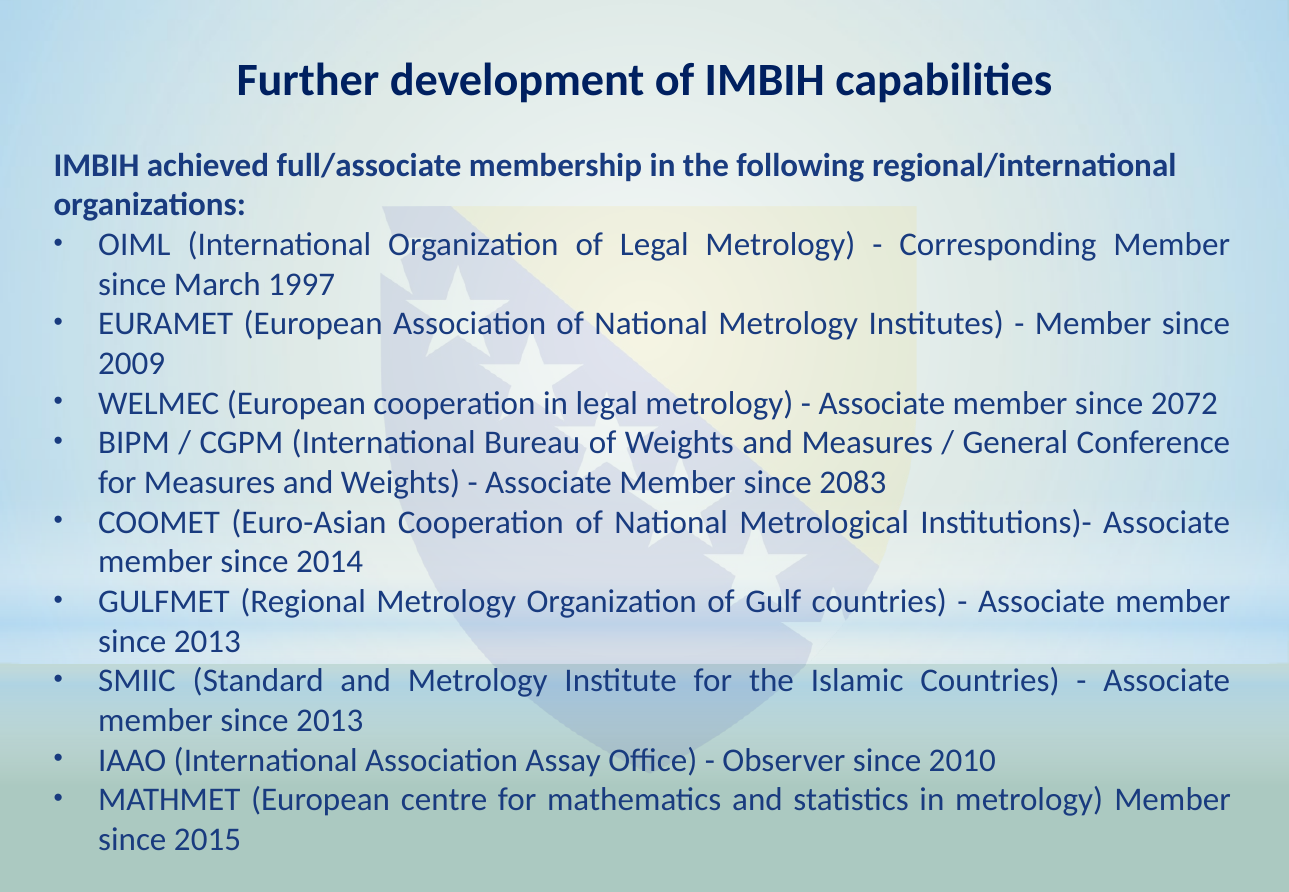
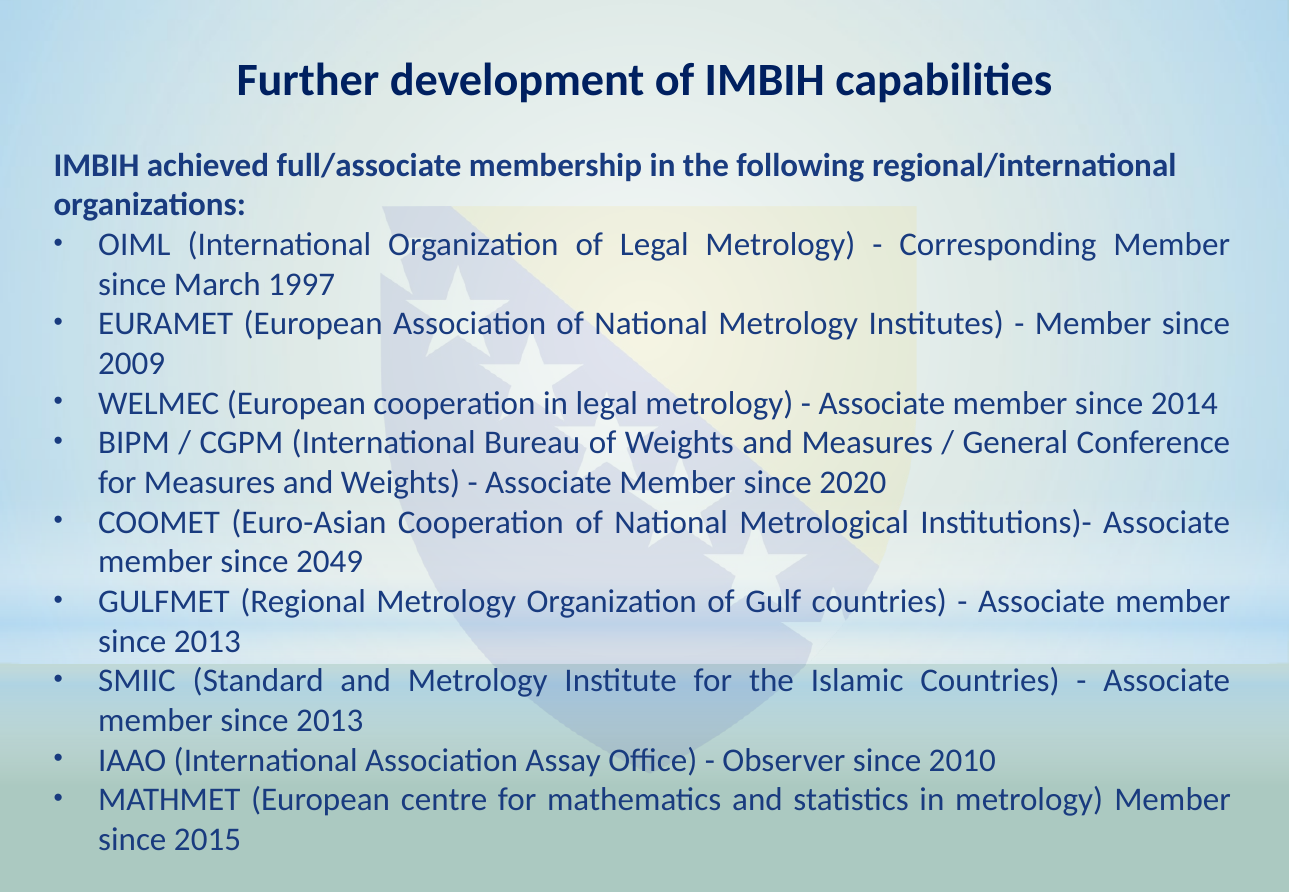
2072: 2072 -> 2014 (1184, 403)
2083: 2083 -> 2020 (853, 483)
2014: 2014 -> 2049 (330, 562)
